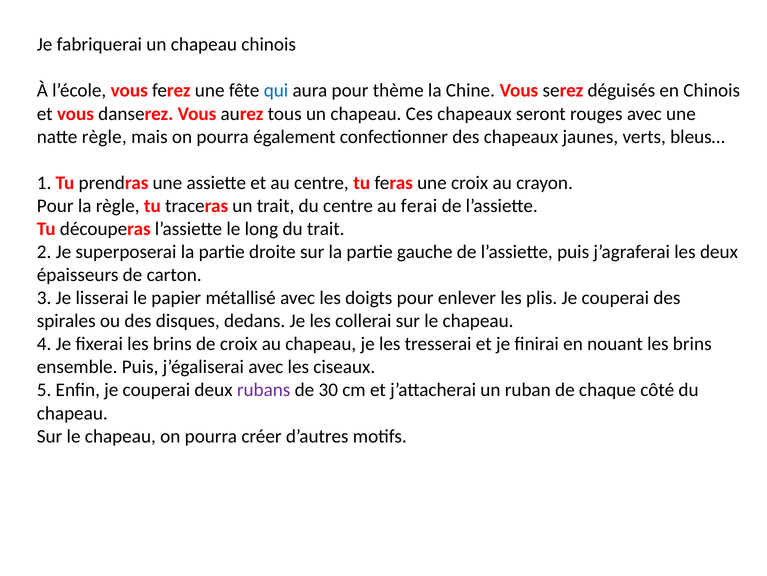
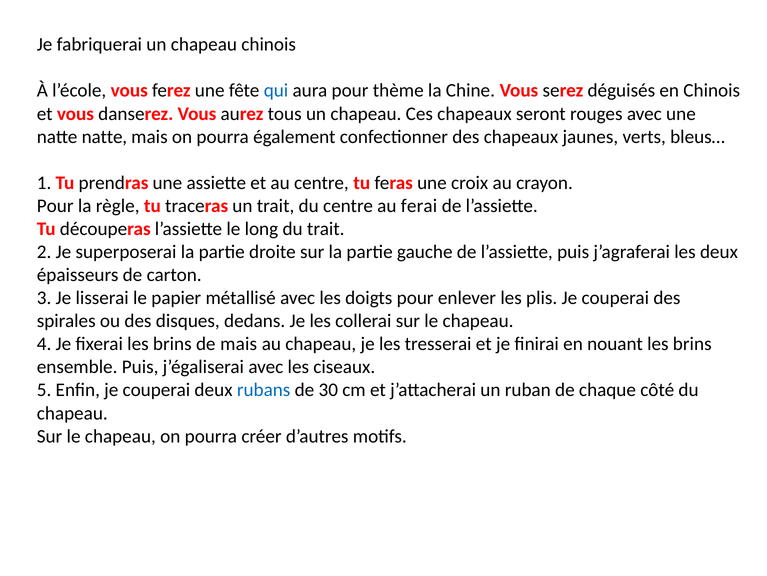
natte règle: règle -> natte (104, 137)
de croix: croix -> mais (239, 344)
rubans colour: purple -> blue (264, 390)
